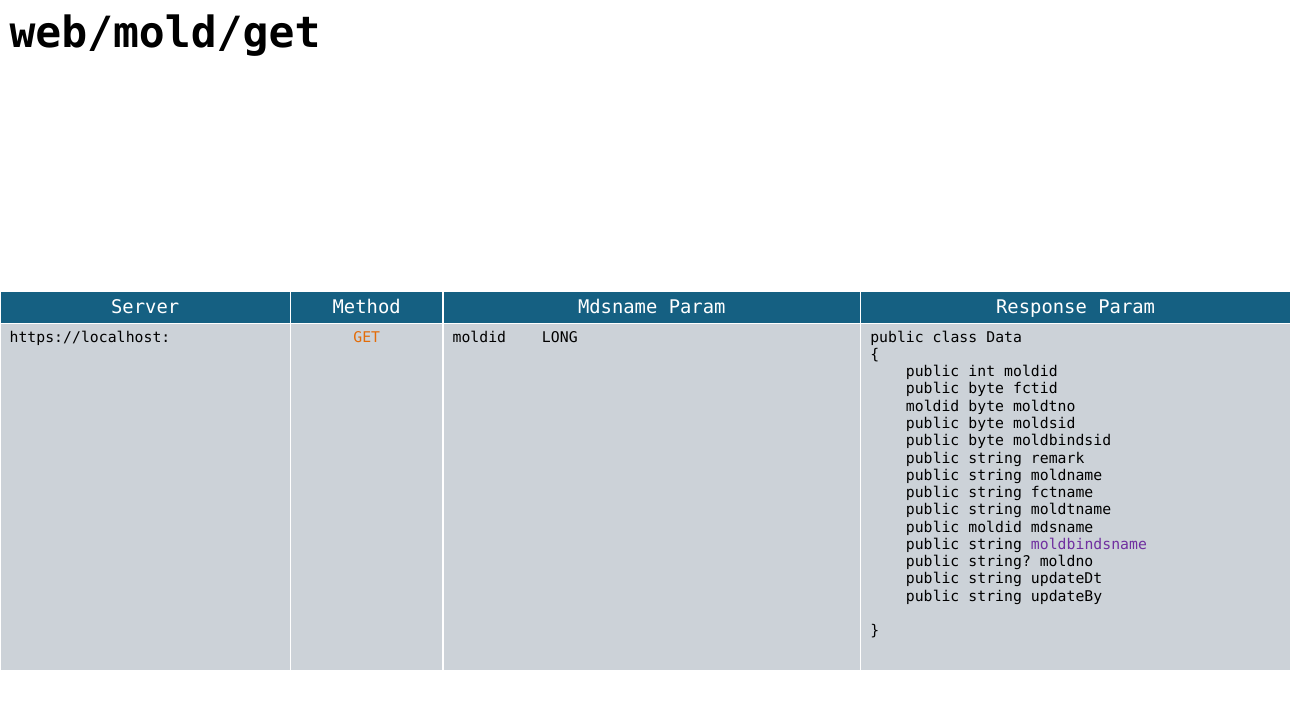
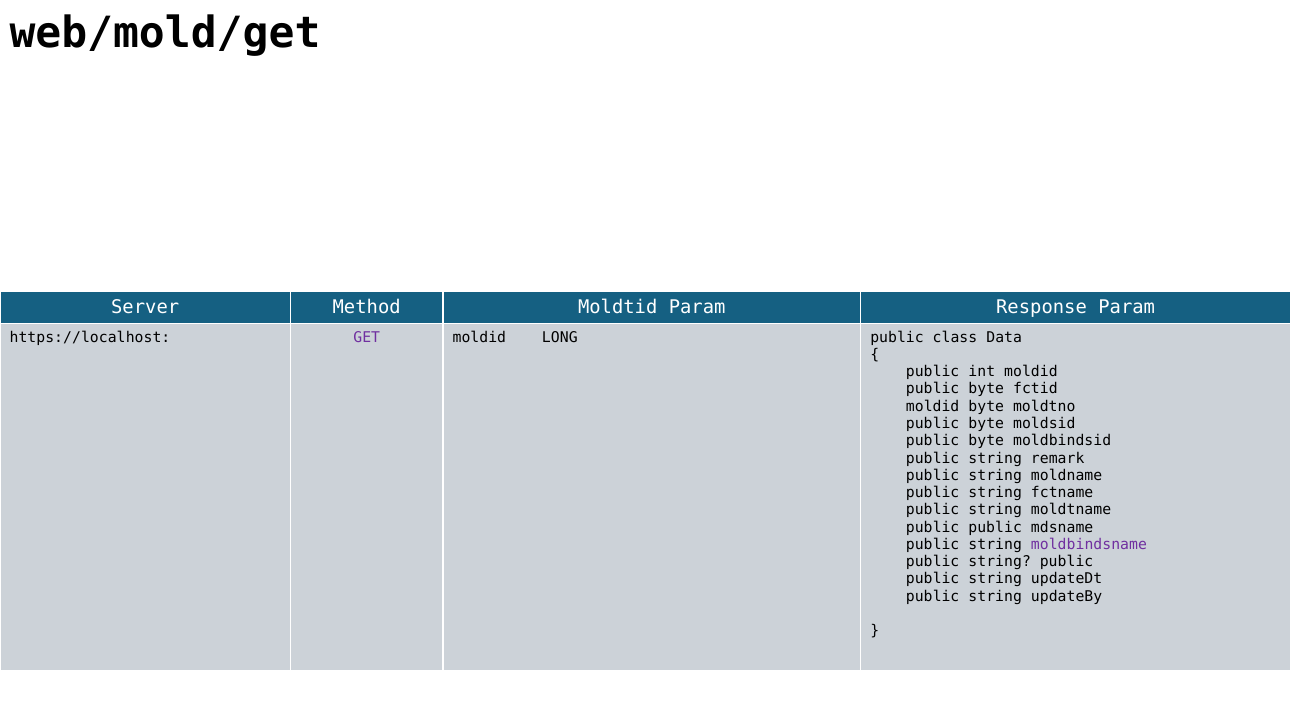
Method Mdsname: Mdsname -> Moldtid (618, 308)
GET colour: orange -> purple (367, 337)
moldid: moldid -> public (995, 527)
string moldno: moldno -> public (1067, 562)
